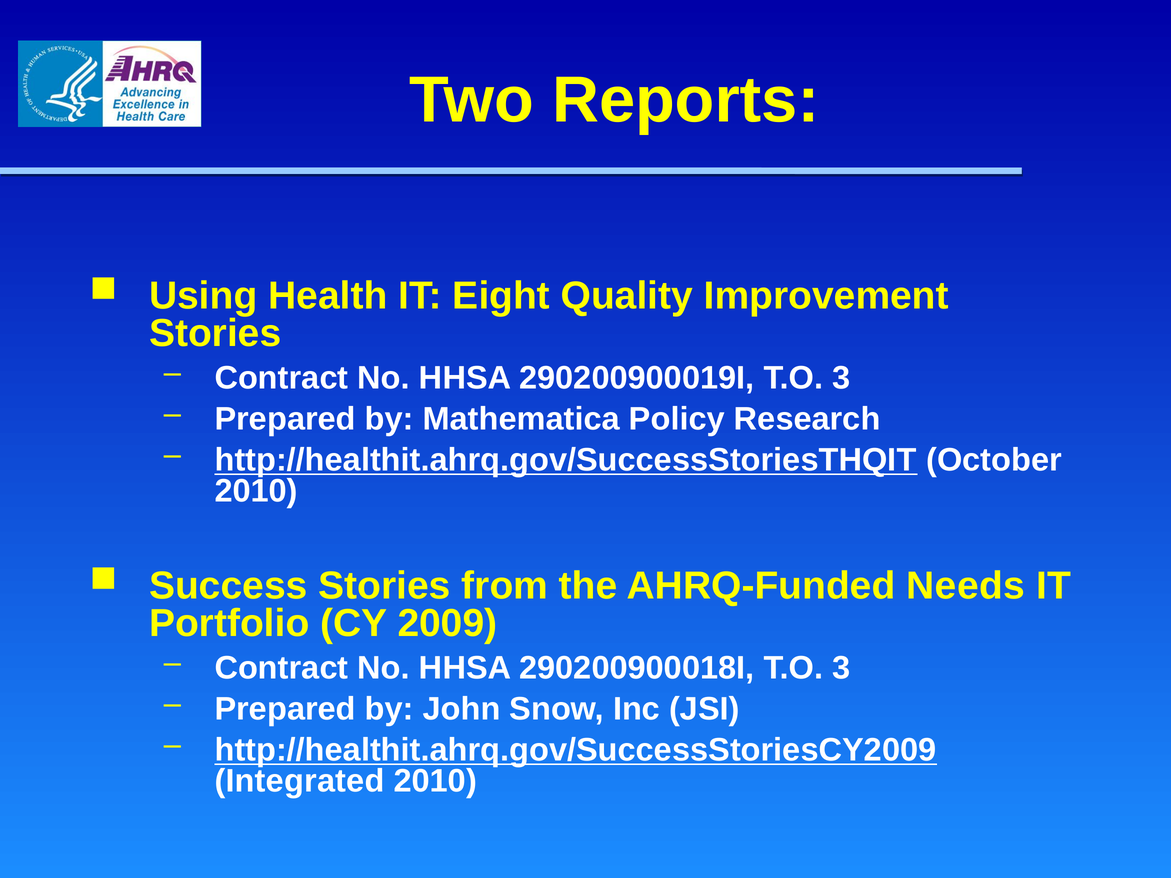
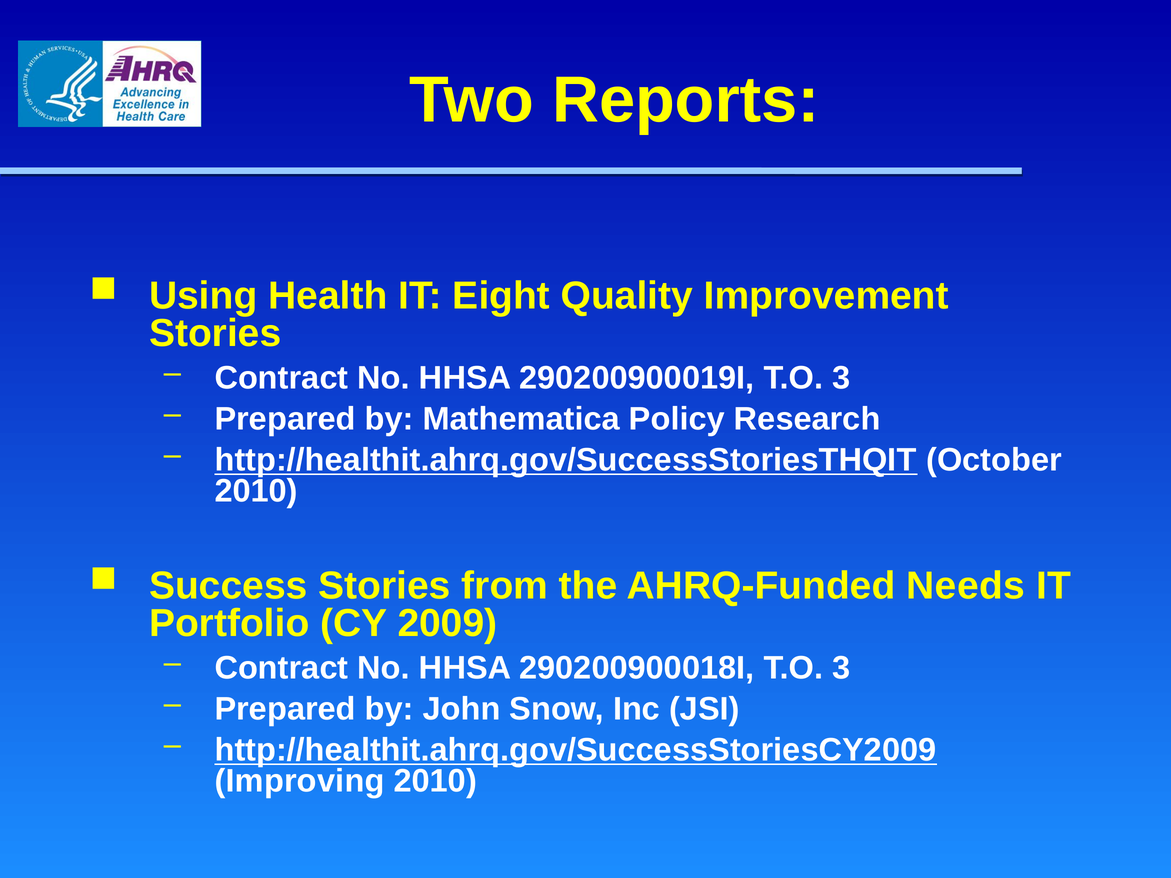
Integrated: Integrated -> Improving (300, 781)
